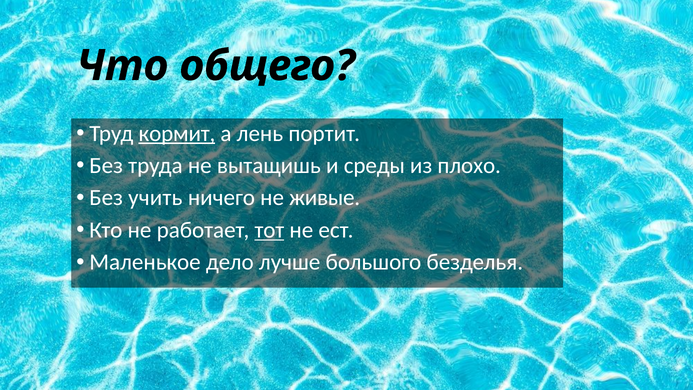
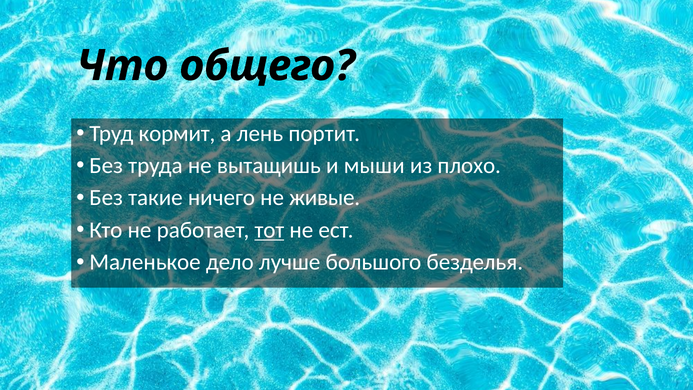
кормит underline: present -> none (177, 133)
среды: среды -> мыши (374, 166)
учить: учить -> такие (155, 198)
